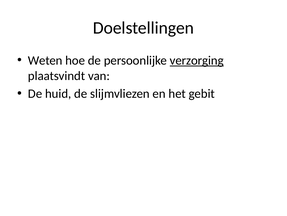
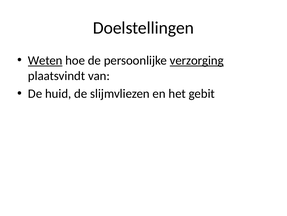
Weten underline: none -> present (45, 60)
